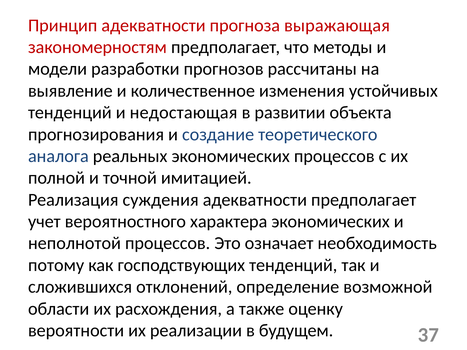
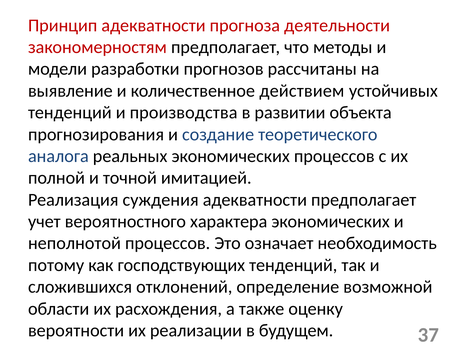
выражающая: выражающая -> деятельности (337, 25)
изменения: изменения -> действием (302, 91)
недостающая: недостающая -> производства (184, 113)
